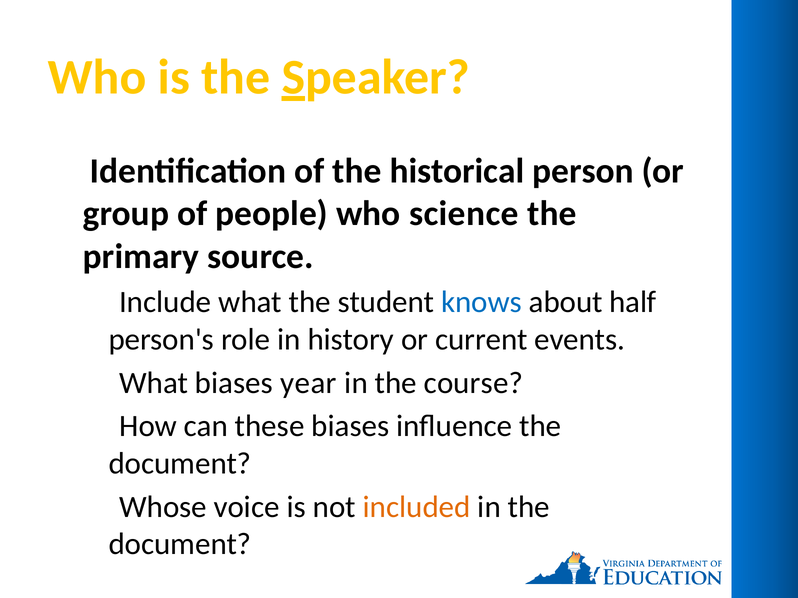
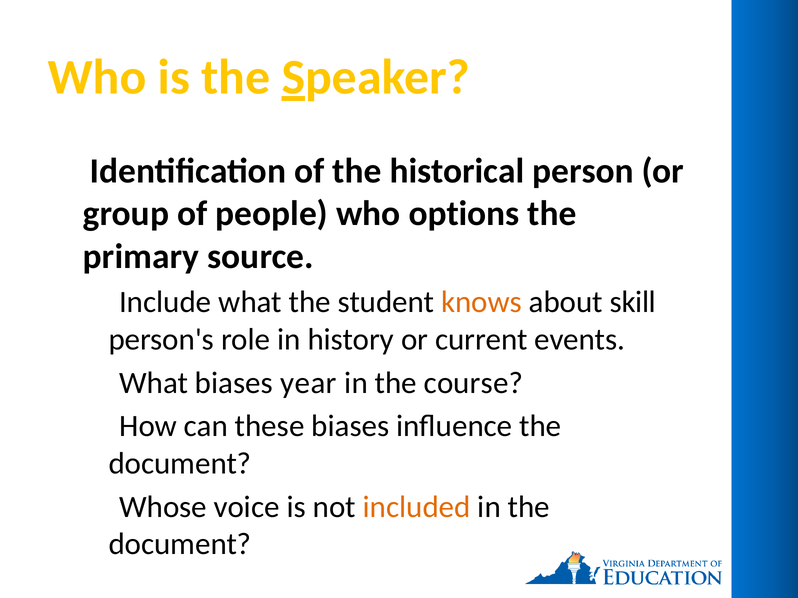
science: science -> options (464, 214)
knows colour: blue -> orange (482, 302)
half: half -> skill (633, 302)
